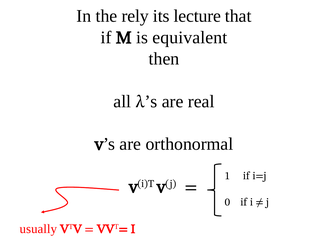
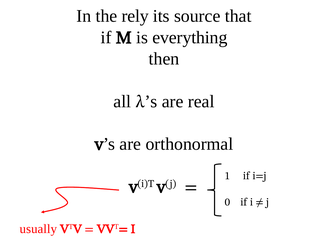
lecture: lecture -> source (197, 16)
equivalent: equivalent -> everything (190, 37)
